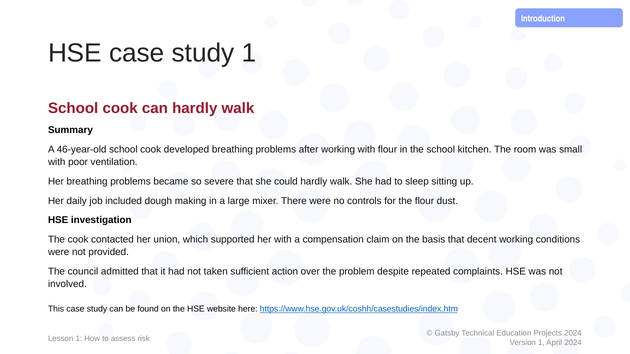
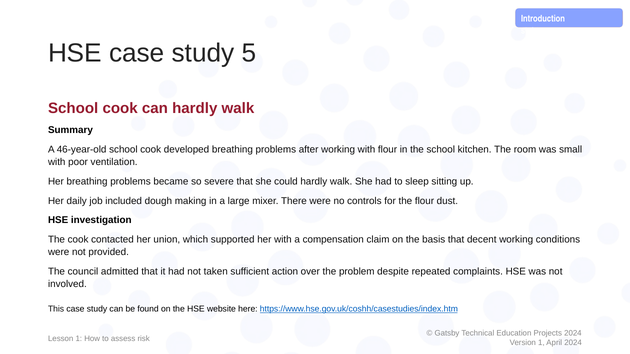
study 1: 1 -> 5 (249, 53)
